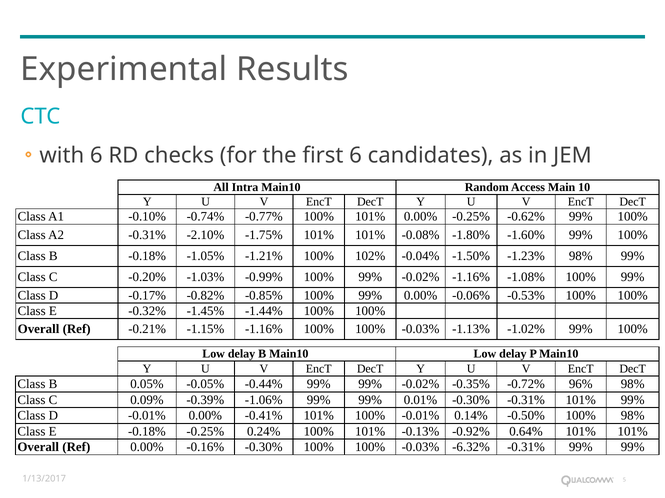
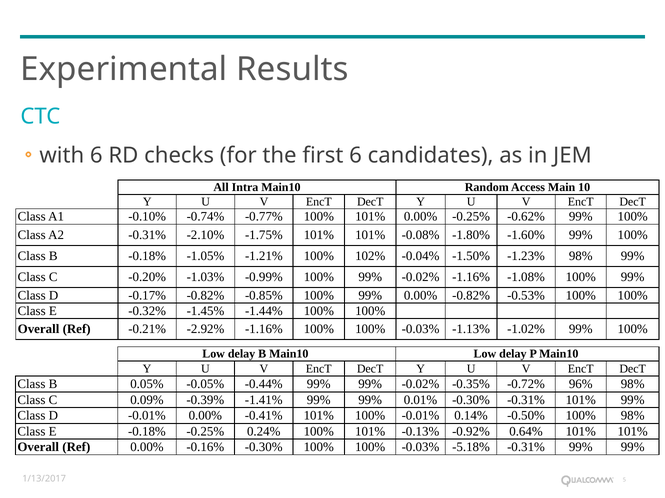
0.00% -0.06%: -0.06% -> -0.82% (471, 296)
-1.15%: -1.15% -> -2.92% (205, 330)
-1.06%: -1.06% -> -1.41% (264, 400)
-6.32%: -6.32% -> -5.18% (471, 448)
